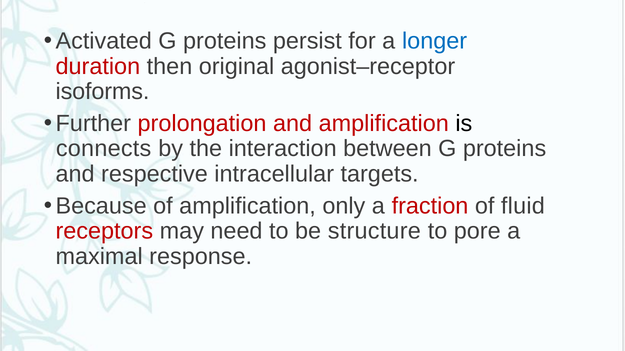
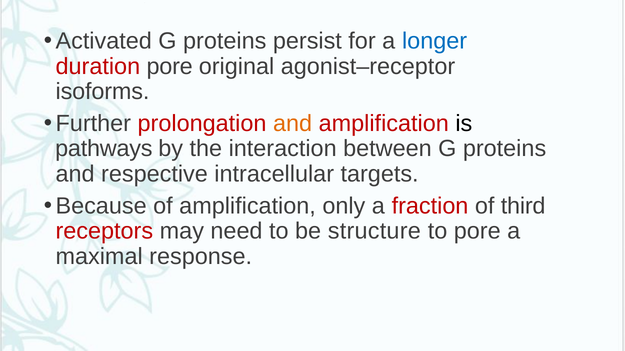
duration then: then -> pore (170, 67)
and colour: red -> orange (293, 124)
connects: connects -> pathways (104, 149)
fluid: fluid -> third (523, 206)
